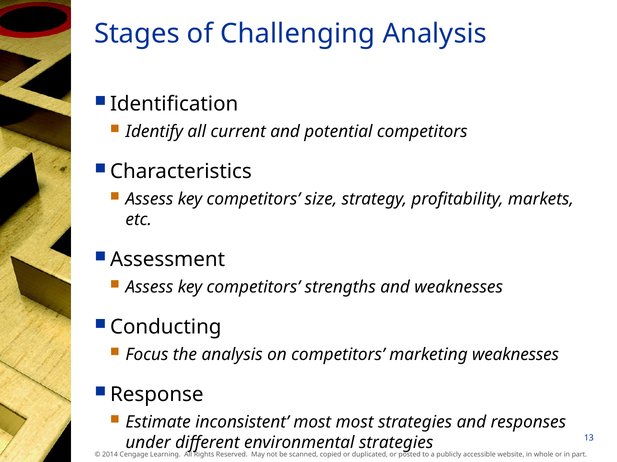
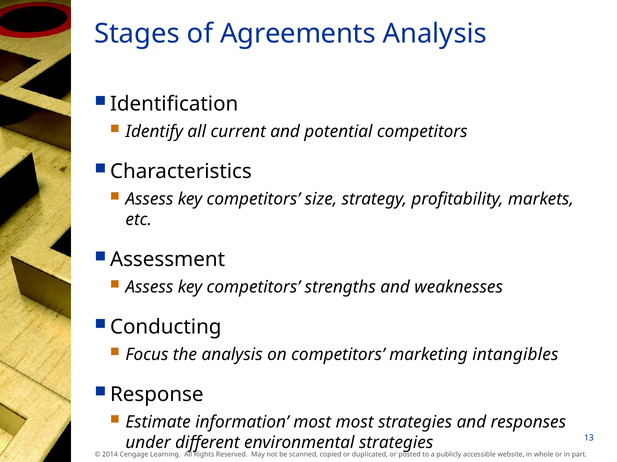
Challenging: Challenging -> Agreements (298, 34)
marketing weaknesses: weaknesses -> intangibles (515, 355)
inconsistent: inconsistent -> information (242, 423)
